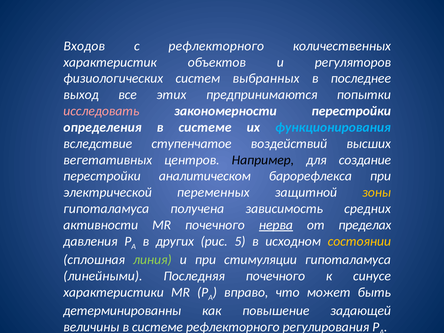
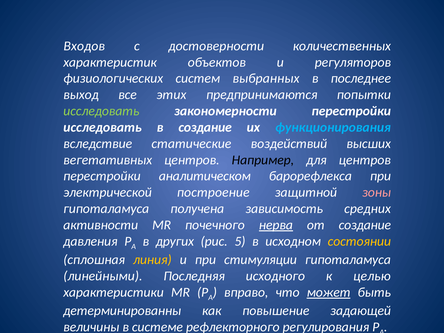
с рефлекторного: рефлекторного -> достоверности (216, 46)
исследовать colour: pink -> light green (101, 111)
определения: определения -> исследовать (103, 127)
системе: системе -> создание (205, 127)
ступенчатое: ступенчатое -> статические (191, 144)
для создание: создание -> центров (365, 160)
переменных: переменных -> построение (213, 192)
зоны colour: yellow -> pink (377, 192)
от пределах: пределах -> создание (365, 225)
линия colour: light green -> yellow (152, 260)
Последняя почечного: почечного -> исходного (275, 276)
синусе: синусе -> целью (372, 276)
может underline: none -> present (329, 292)
